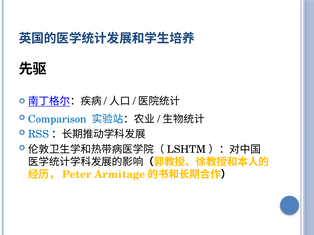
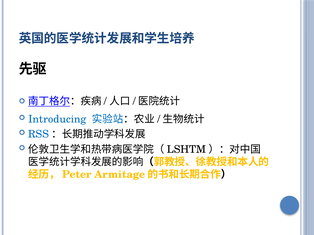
Comparison: Comparison -> Introducing (57, 119)
